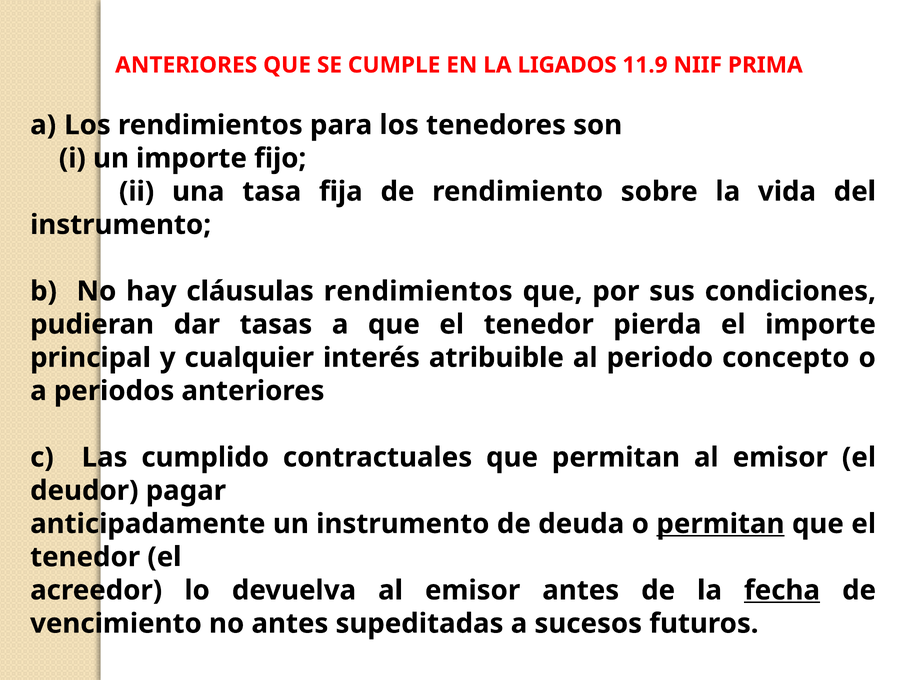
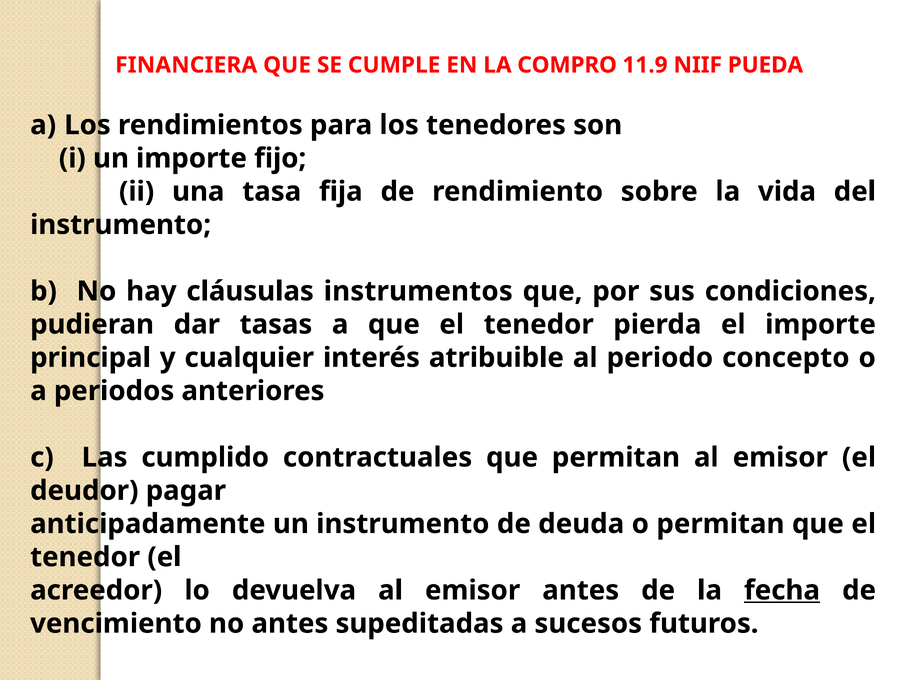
ANTERIORES: ANTERIORES -> FINANCIERA (186, 65)
LIGADOS: LIGADOS -> COMPRO (567, 65)
PRIMA: PRIMA -> PUEDA (765, 65)
cláusulas rendimientos: rendimientos -> instrumentos (418, 291)
permitan underline: present -> none (720, 524)
